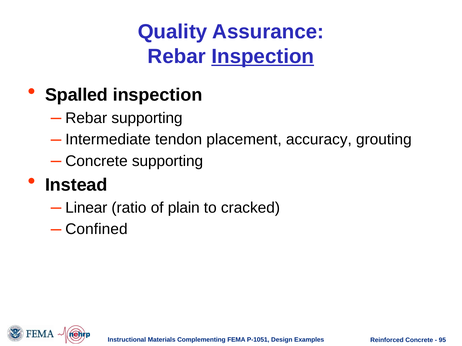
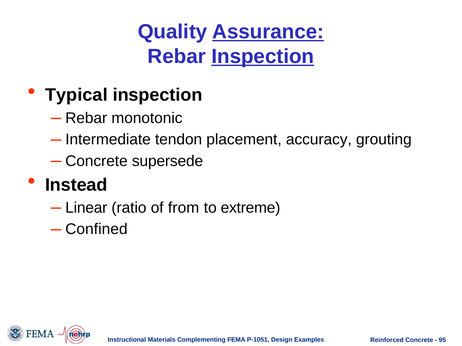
Assurance underline: none -> present (268, 32)
Spalled: Spalled -> Typical (76, 95)
Rebar supporting: supporting -> monotonic (147, 118)
Concrete supporting: supporting -> supersede (168, 161)
plain: plain -> from (184, 208)
cracked: cracked -> extreme (251, 208)
